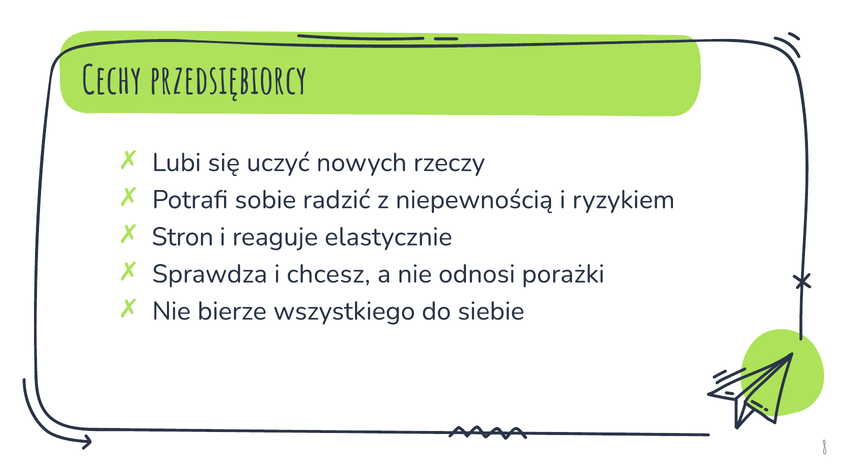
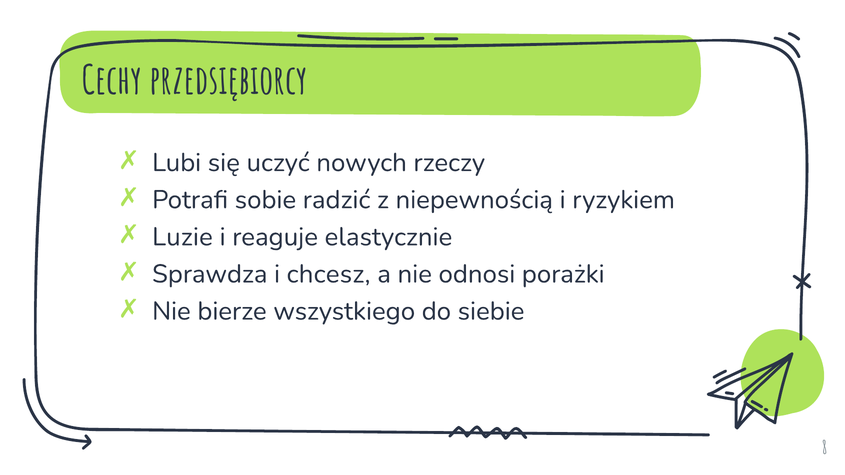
Stron: Stron -> Luzie (182, 237)
